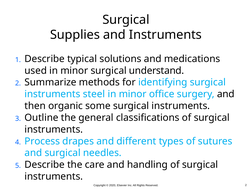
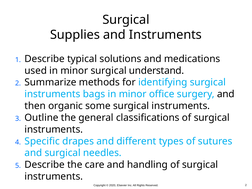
steel: steel -> bags (94, 94)
Process: Process -> Specific (42, 141)
